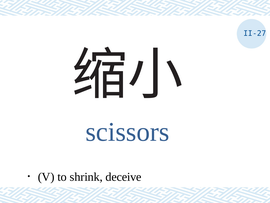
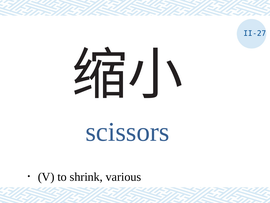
deceive: deceive -> various (123, 177)
